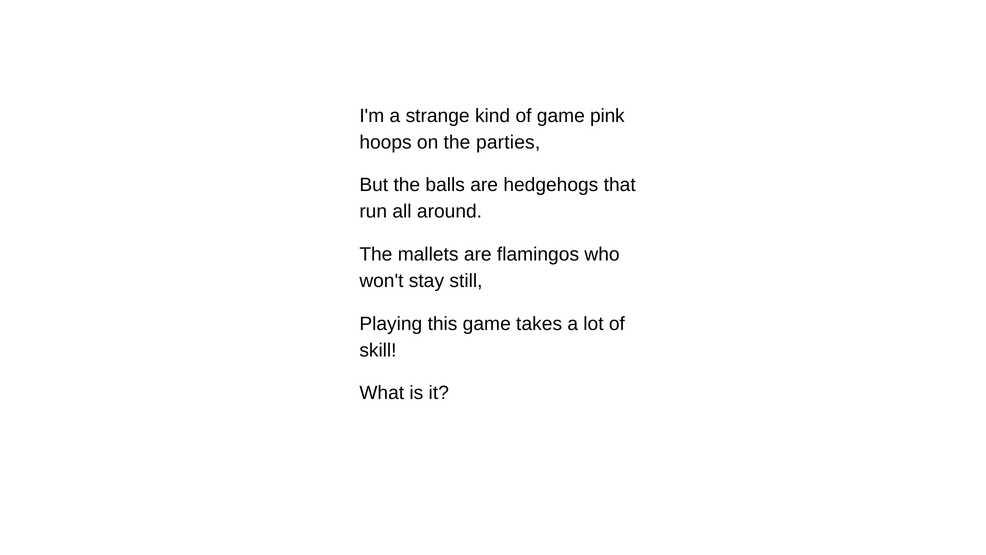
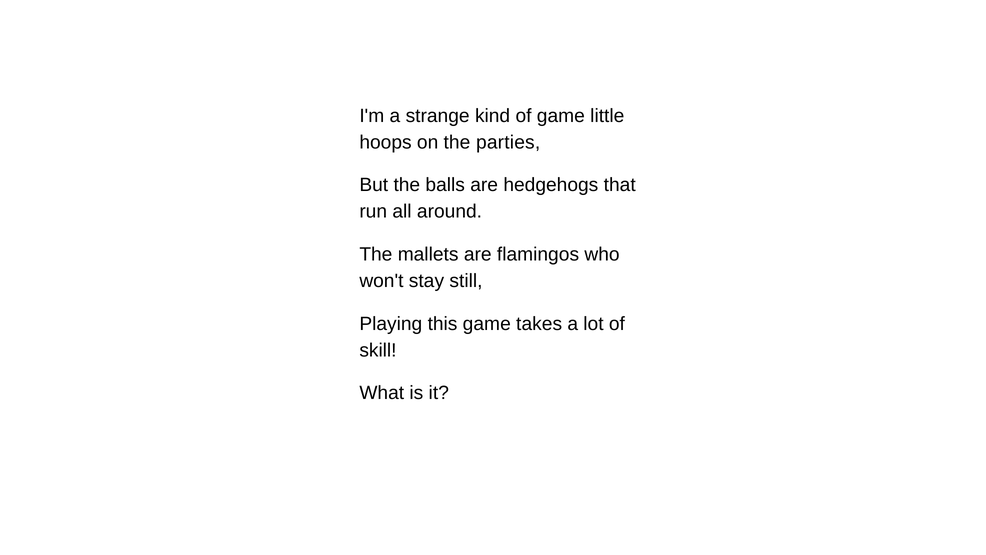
pink: pink -> little (607, 116)
